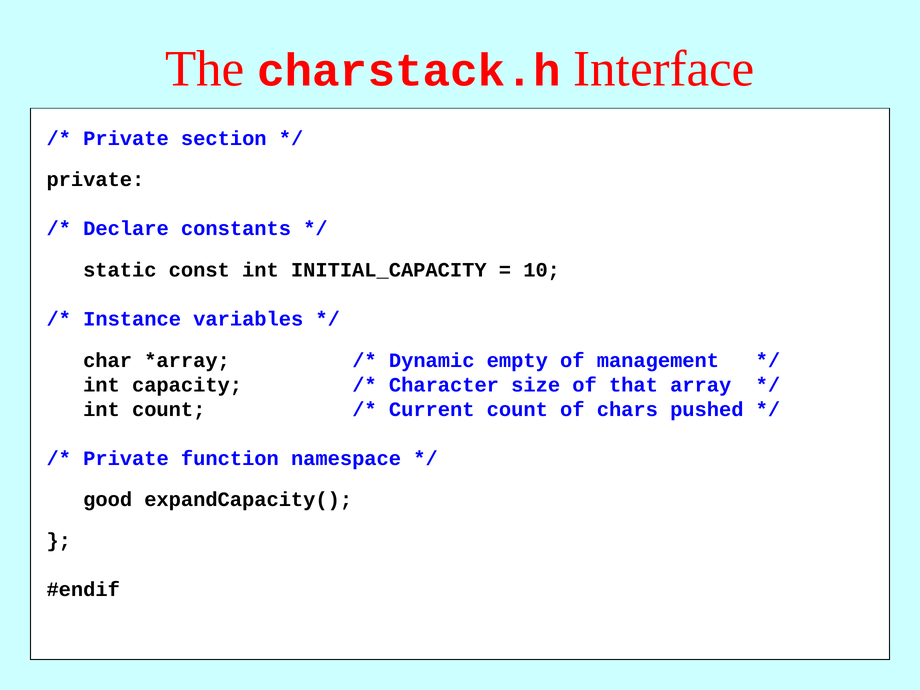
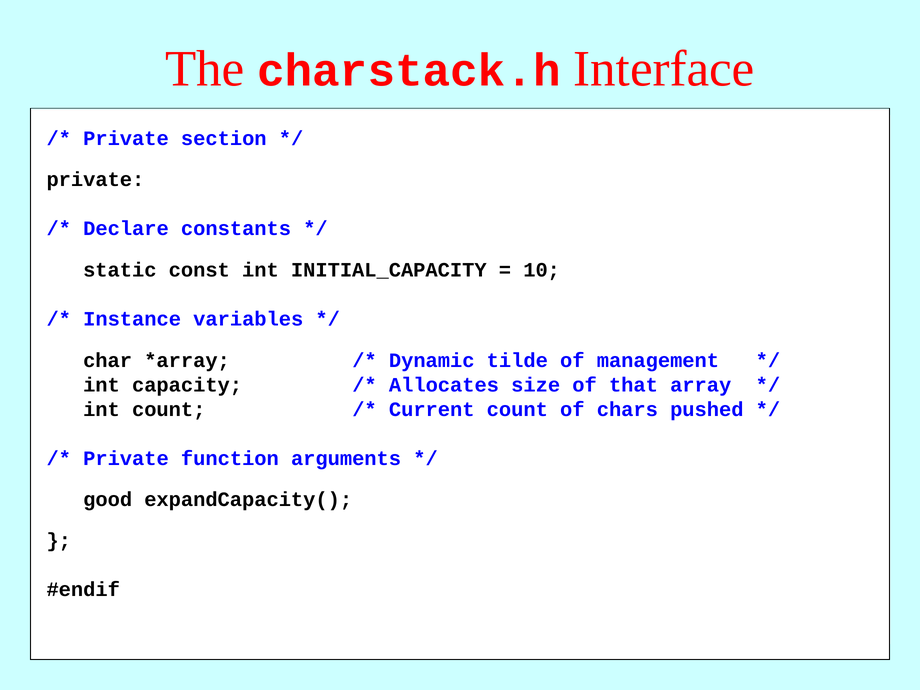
empty: empty -> tilde (517, 361)
Character: Character -> Allocates (444, 385)
namespace: namespace -> arguments (346, 459)
